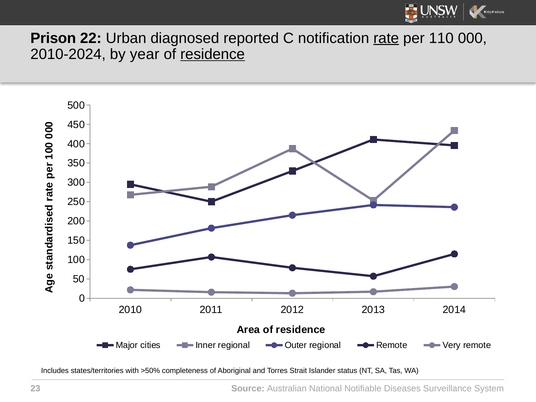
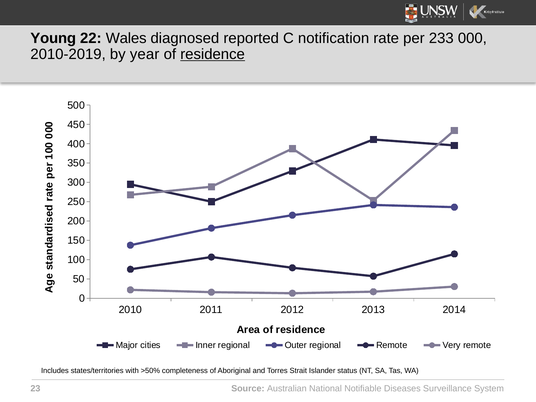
Prison: Prison -> Young (53, 38)
Urban: Urban -> Wales (126, 38)
rate underline: present -> none (386, 38)
110: 110 -> 233 (441, 38)
2010-2024: 2010-2024 -> 2010-2019 (68, 54)
